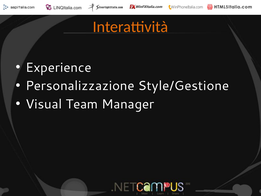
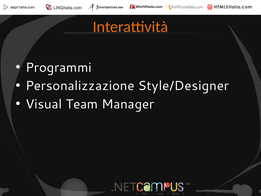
Experience: Experience -> Programmi (59, 67)
Style/Gestione: Style/Gestione -> Style/Designer (184, 86)
